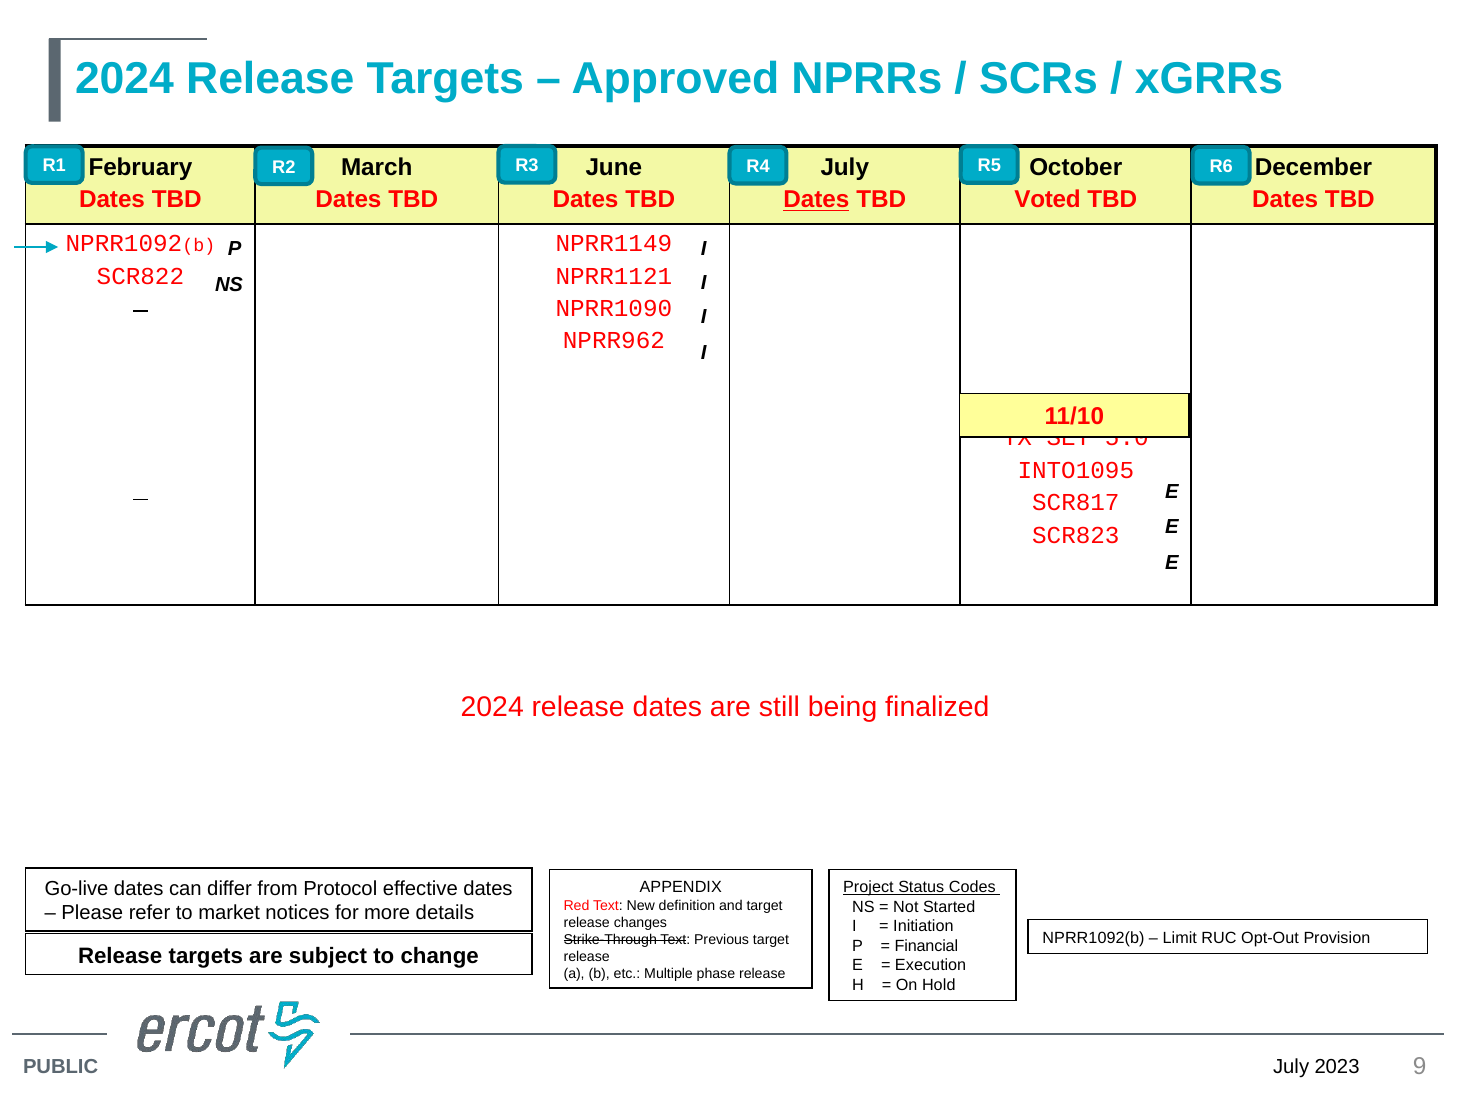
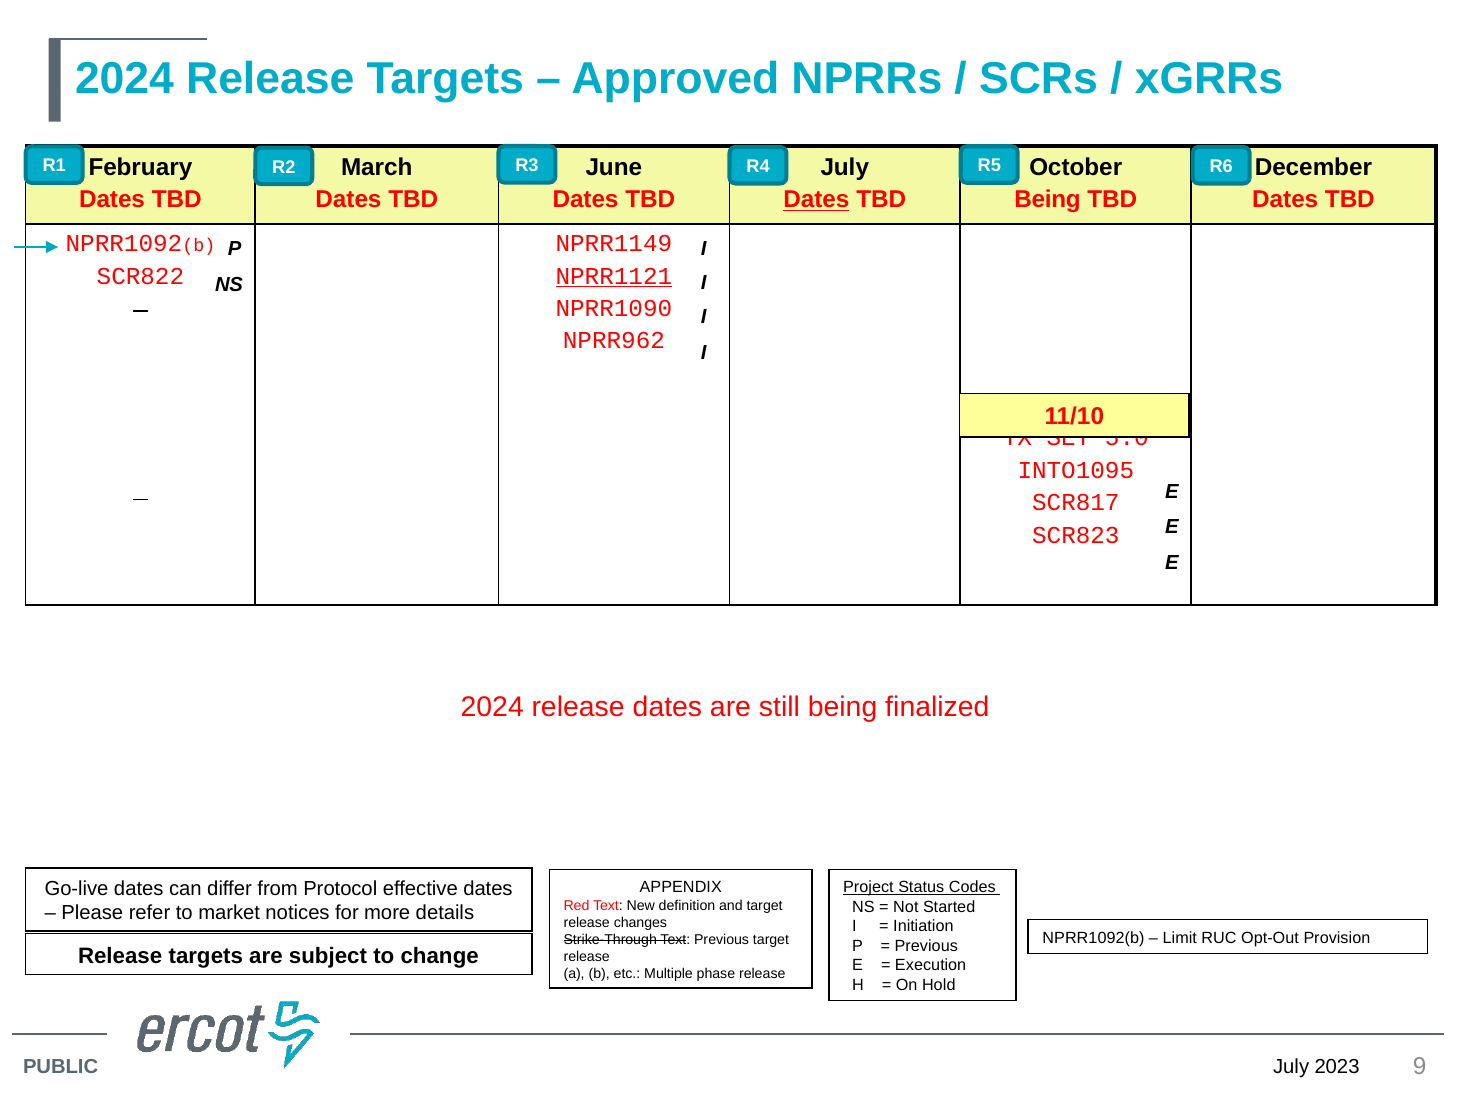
Voted: Voted -> Being (1048, 200)
NPRR1121 underline: none -> present (614, 276)
Financial: Financial -> Previous (926, 945)
